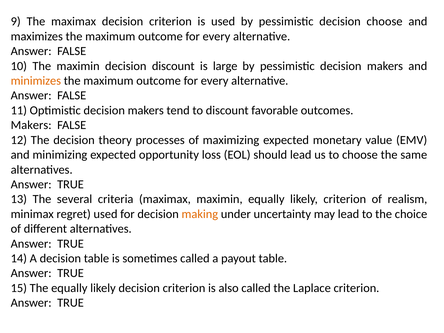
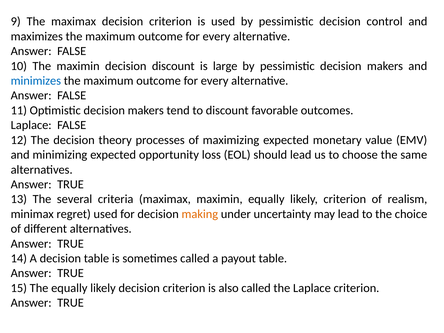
decision choose: choose -> control (385, 22)
minimizes colour: orange -> blue (36, 81)
Makers: Makers -> Laplace (31, 125)
